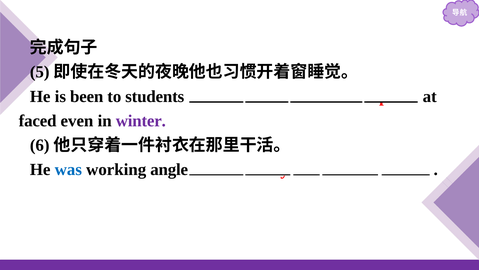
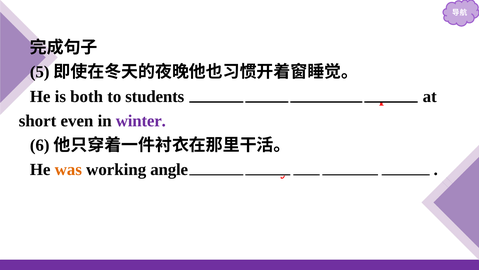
been: been -> both (87, 96)
faced: faced -> short (38, 121)
was colour: blue -> orange (68, 169)
